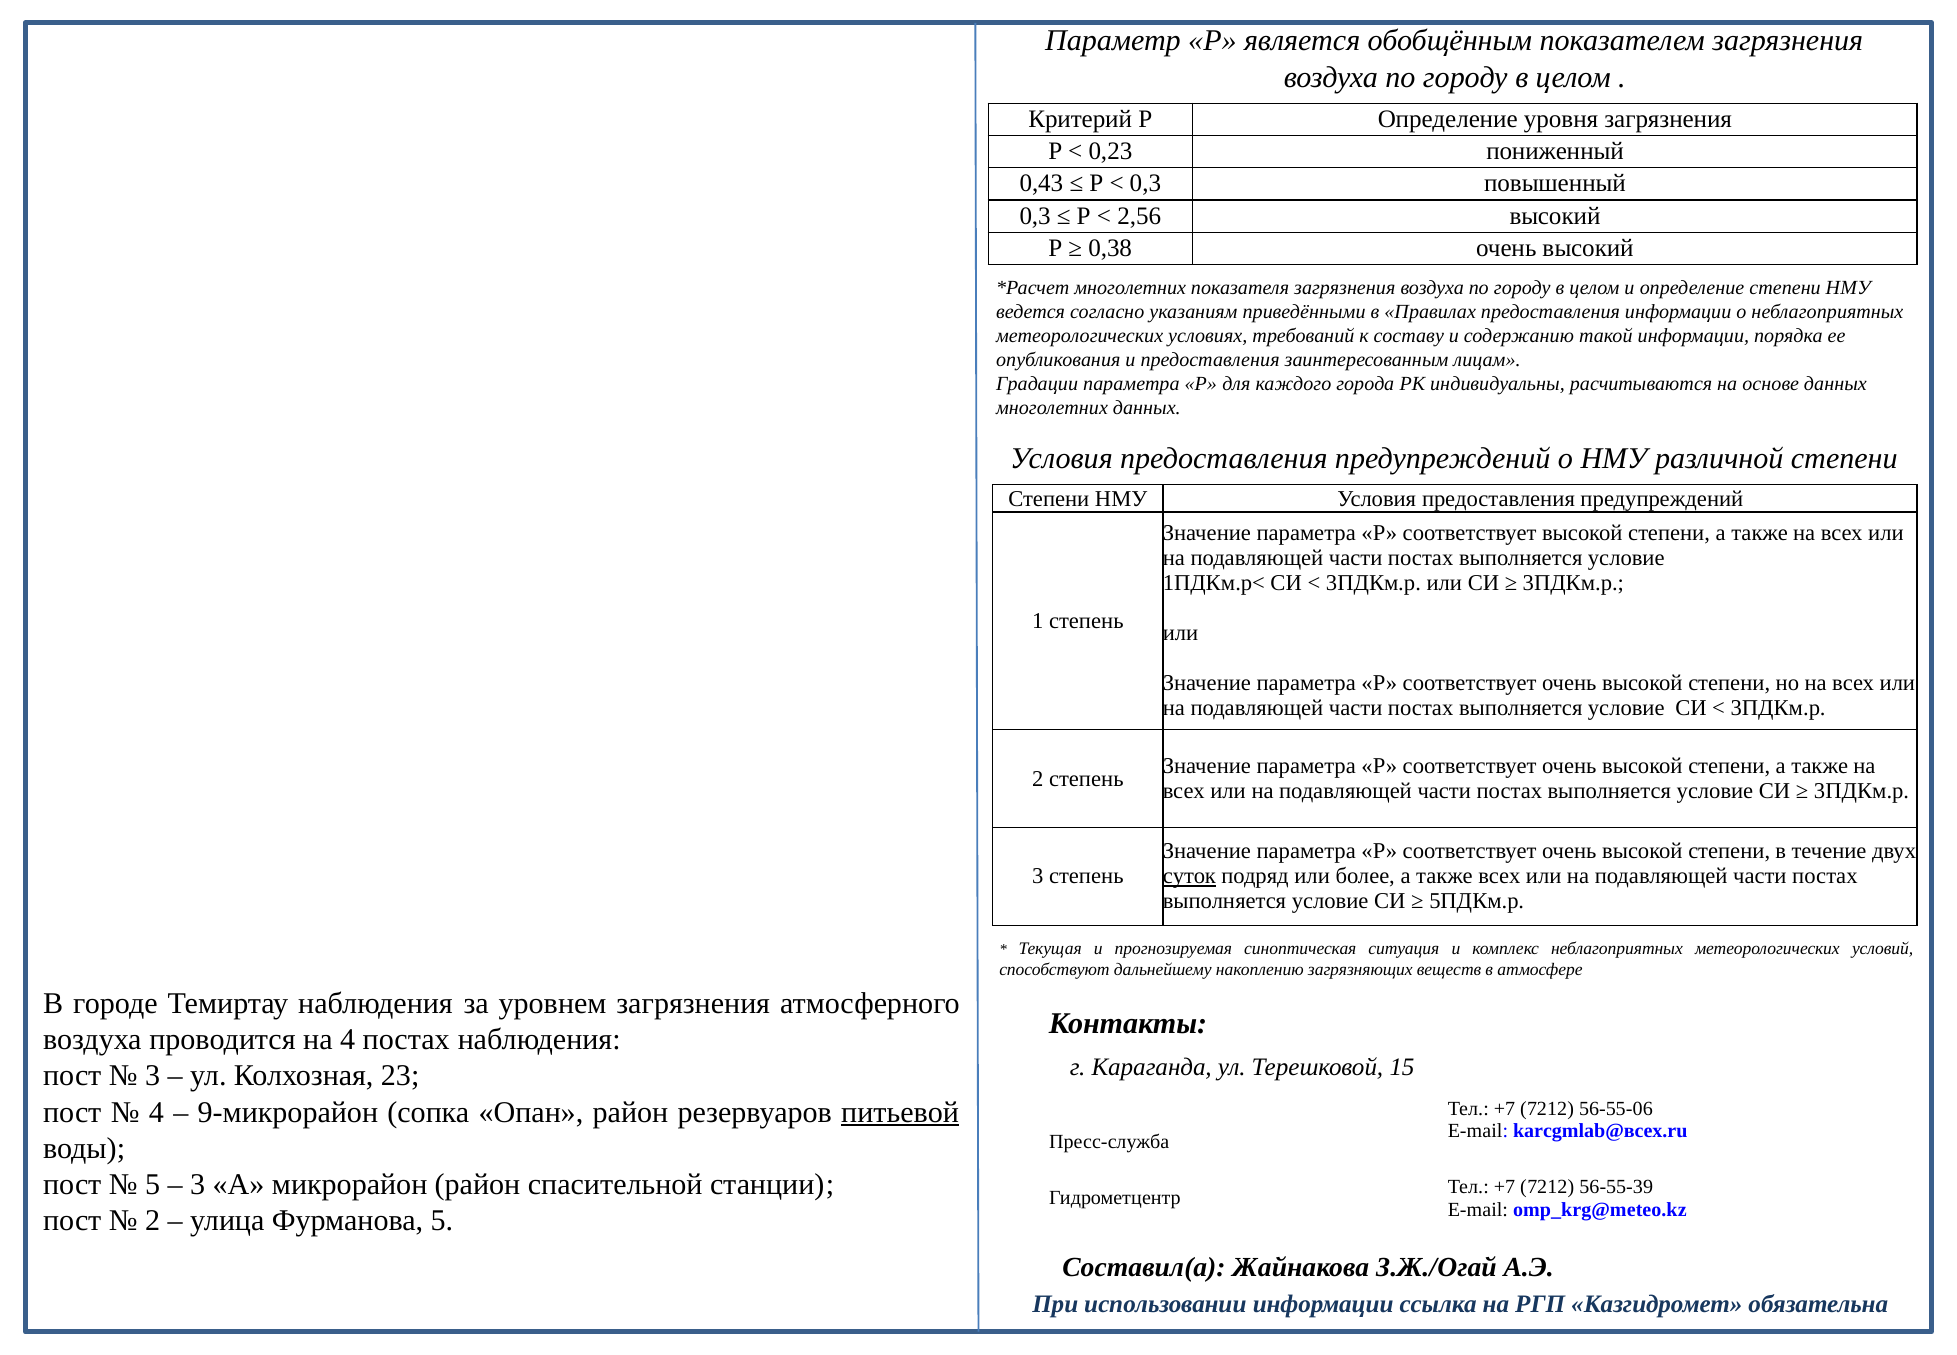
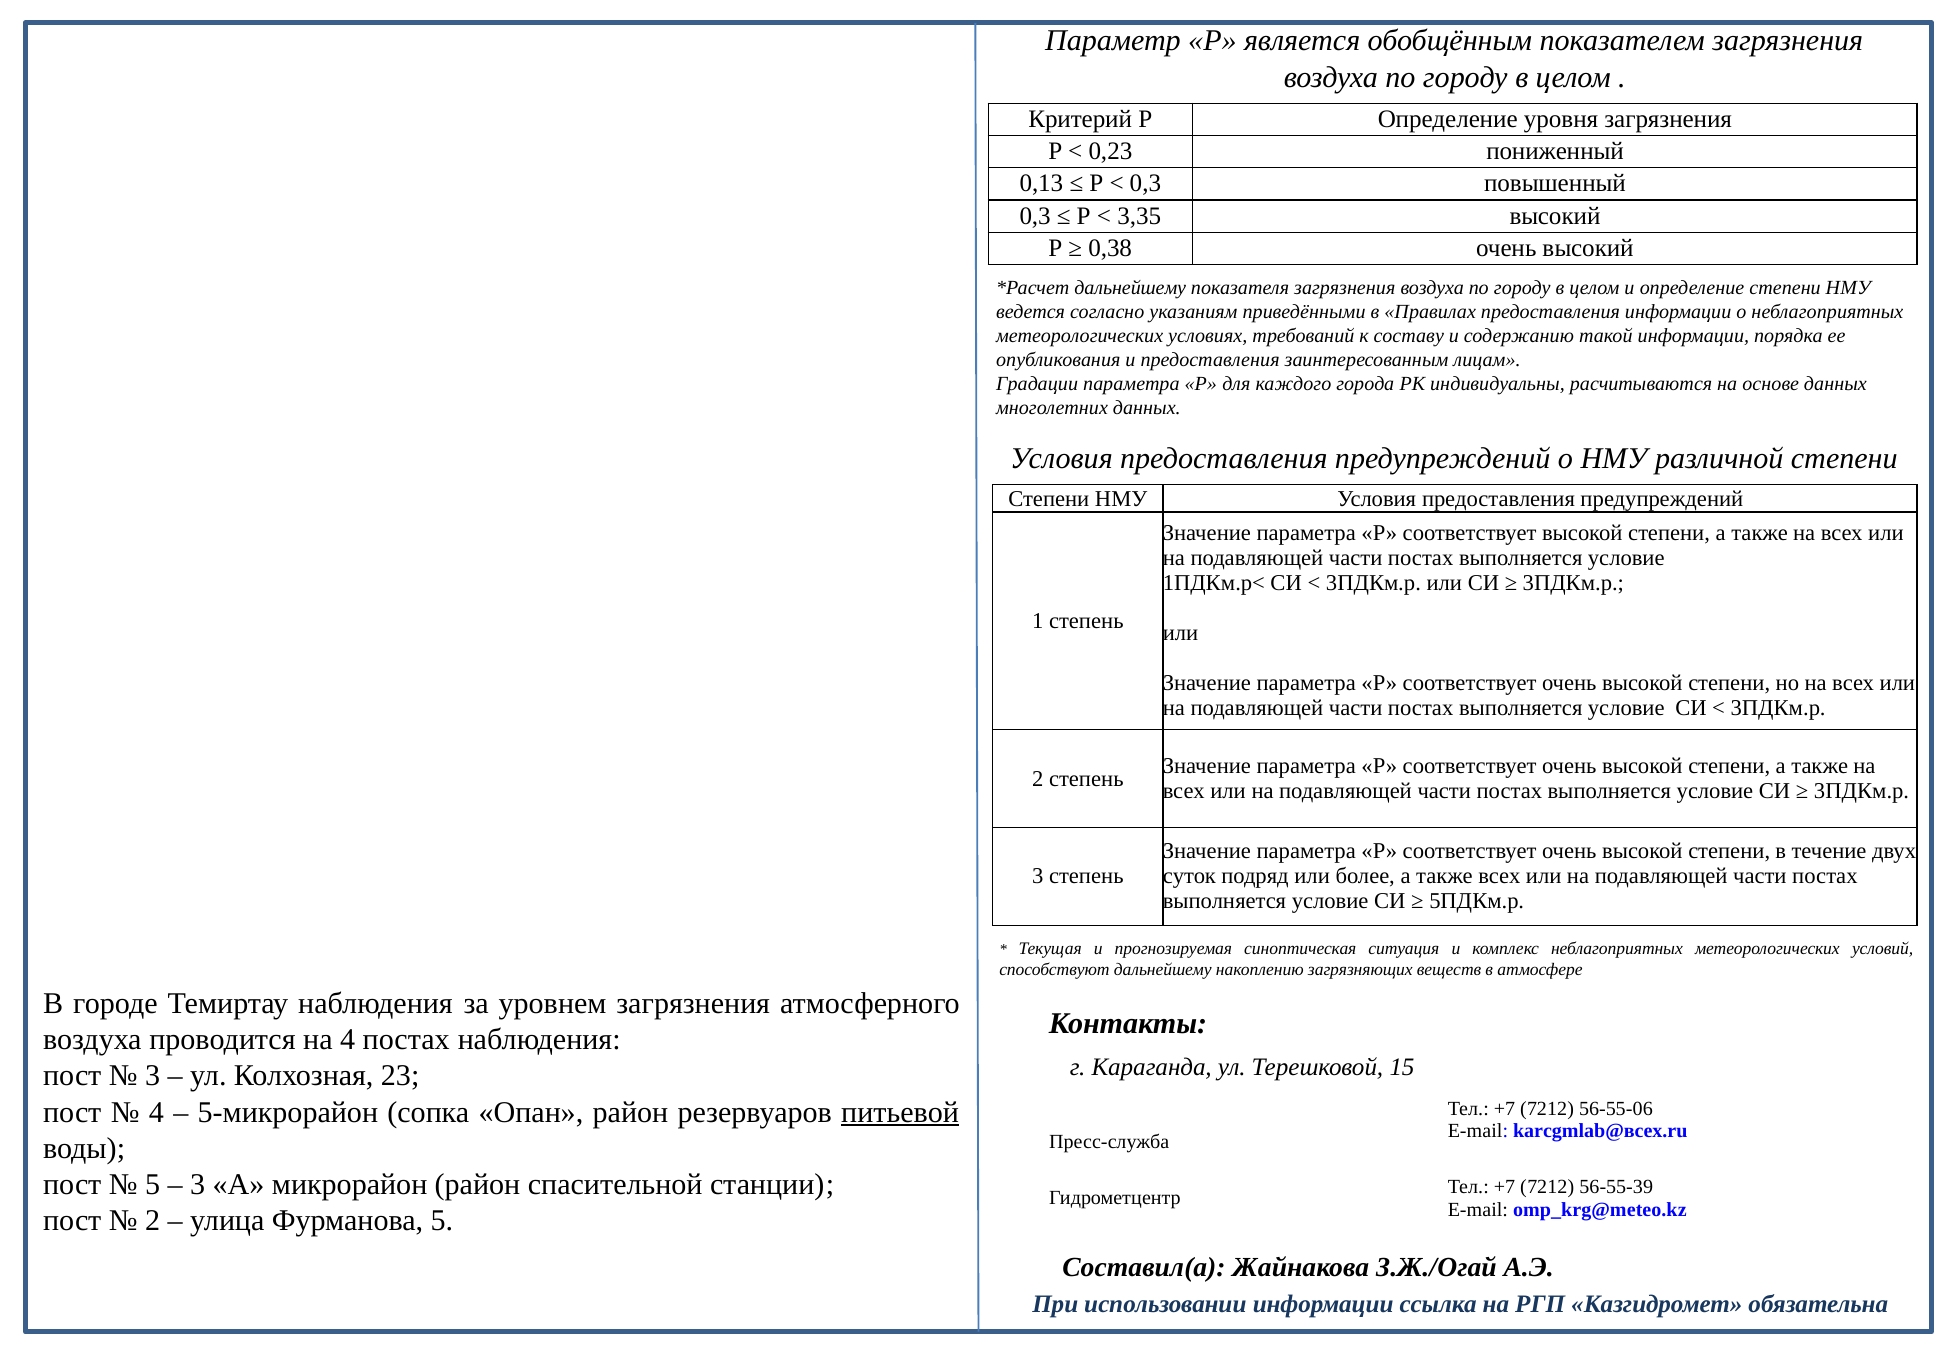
0,43: 0,43 -> 0,13 (1041, 184)
2,56: 2,56 -> 3,35 (1139, 216)
многолетних: многолетних -> дальнейшему (1130, 288)
суток underline: present -> none (1189, 876)
9-микрорайон: 9-микрорайон -> 5-микрорайон (288, 1112)
